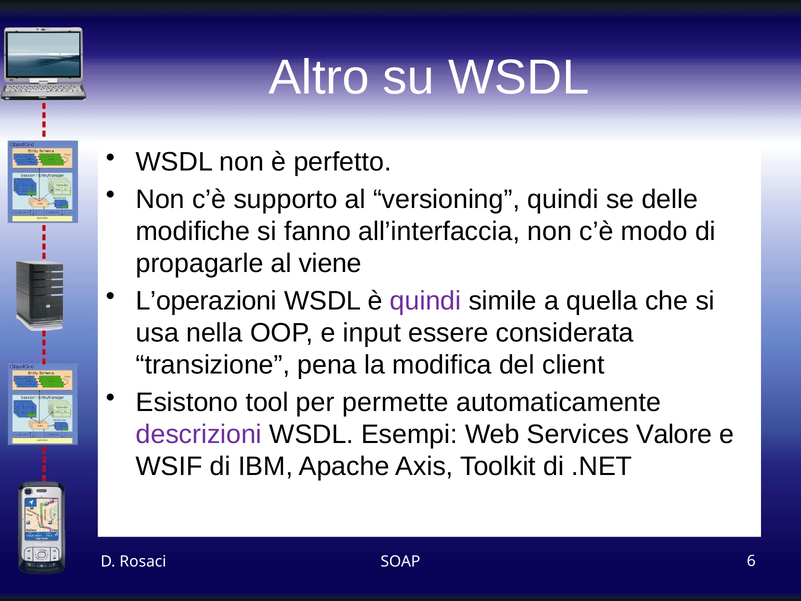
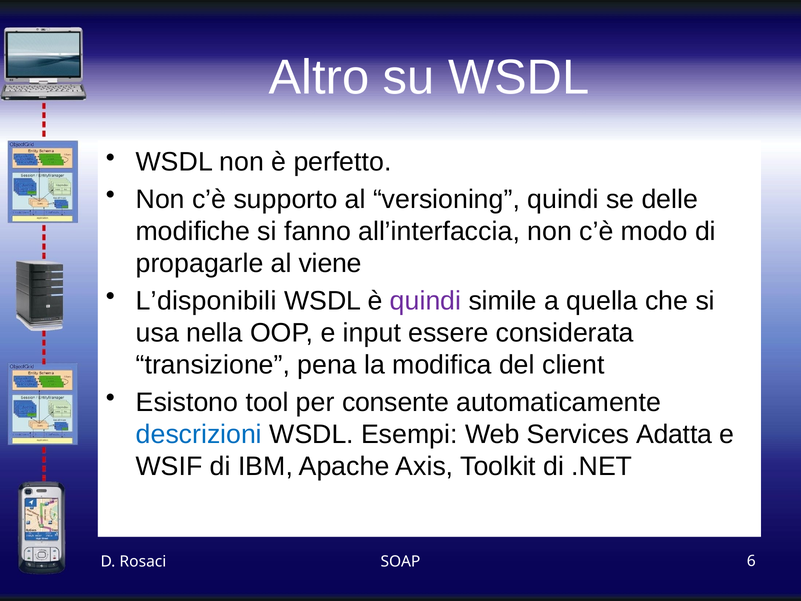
L’operazioni: L’operazioni -> L’disponibili (206, 301)
permette: permette -> consente (396, 402)
descrizioni colour: purple -> blue (199, 434)
Valore: Valore -> Adatta (674, 434)
